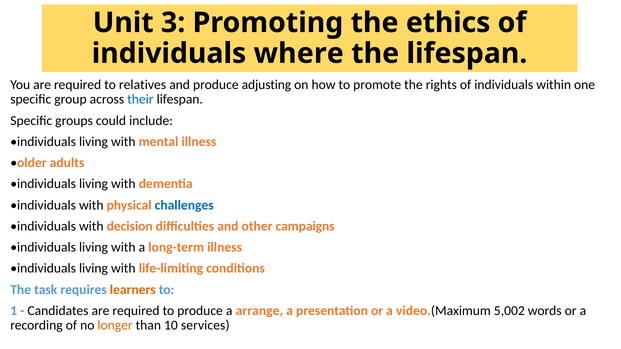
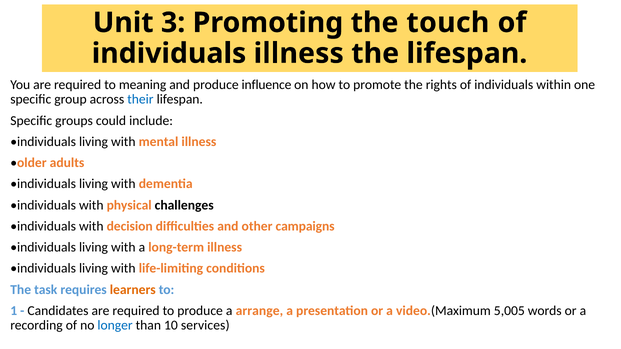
ethics: ethics -> touch (448, 23)
individuals where: where -> illness (299, 53)
relatives: relatives -> meaning (143, 85)
adjusting: adjusting -> influence (266, 85)
challenges colour: blue -> black (184, 205)
5,002: 5,002 -> 5,005 (509, 311)
longer colour: orange -> blue (115, 326)
